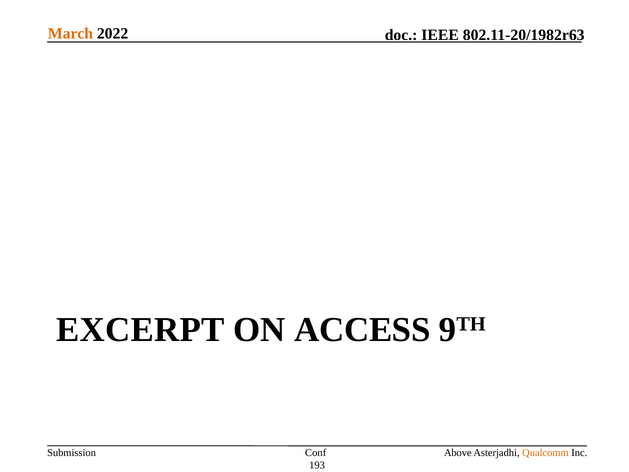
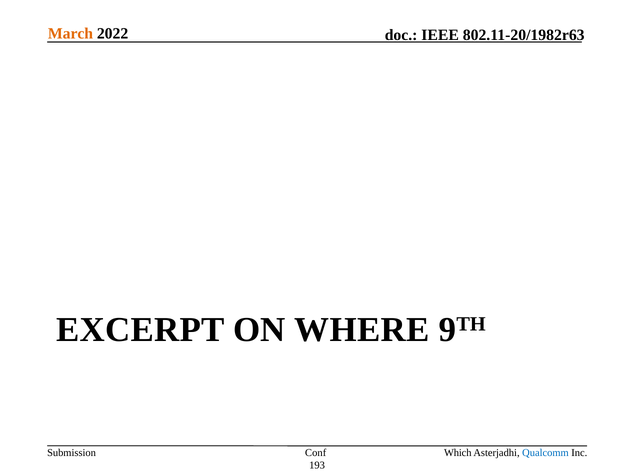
ACCESS: ACCESS -> WHERE (362, 330)
Above: Above -> Which (458, 452)
Qualcomm colour: orange -> blue (545, 452)
